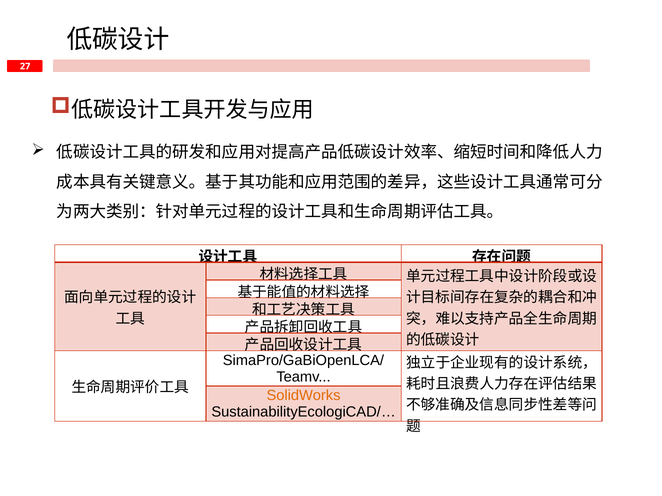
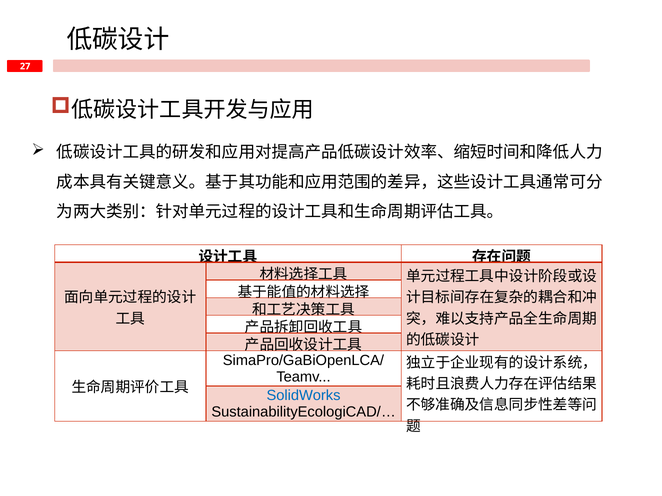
SolidWorks colour: orange -> blue (304, 396)
